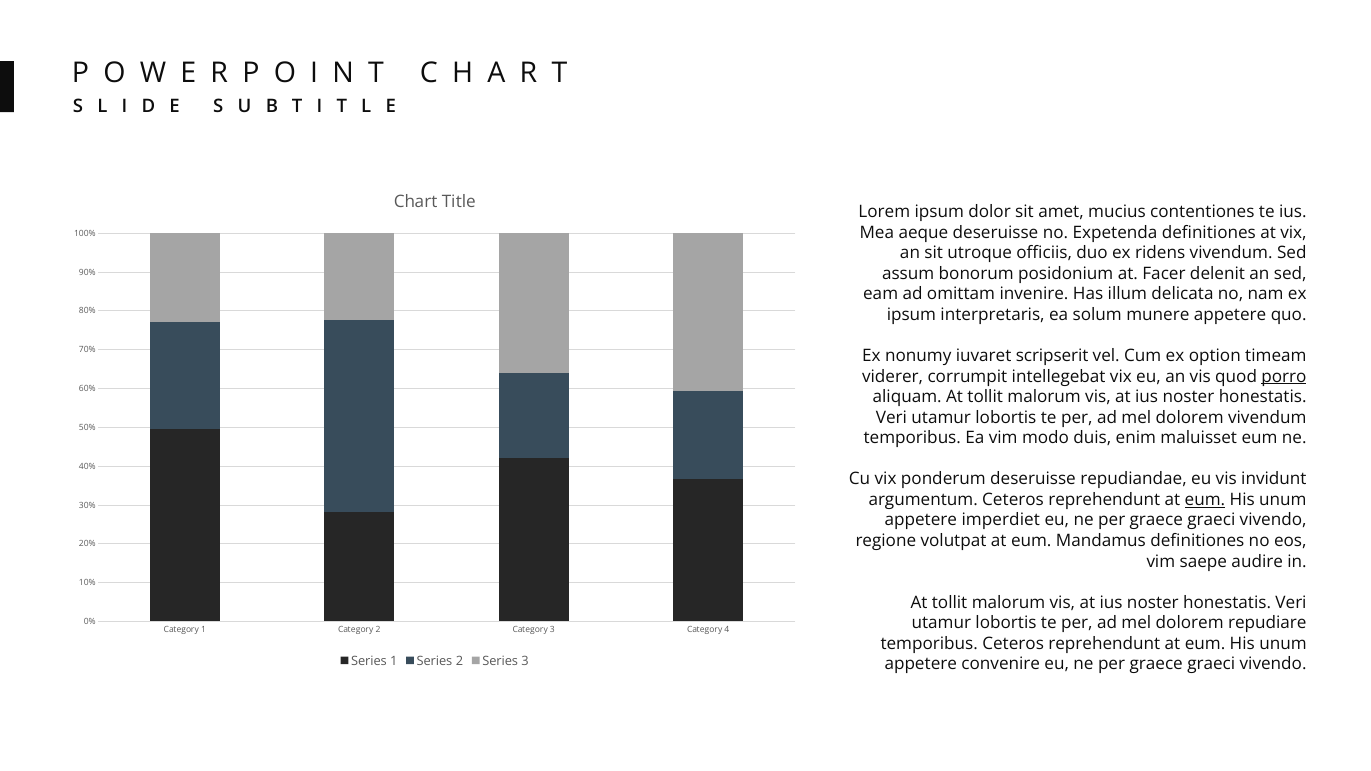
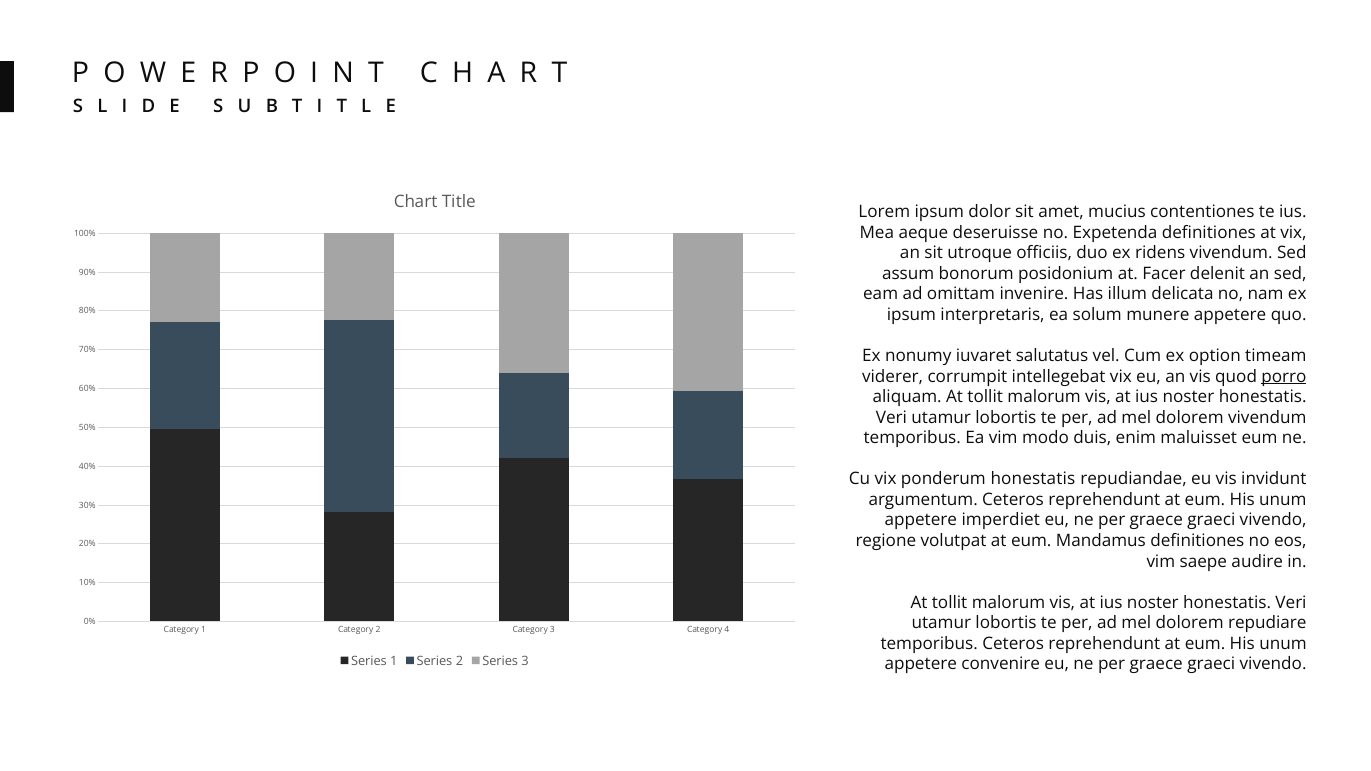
scripserit: scripserit -> salutatus (1052, 356)
ponderum deseruisse: deseruisse -> honestatis (1033, 479)
eum underline: present -> none (1205, 500)
